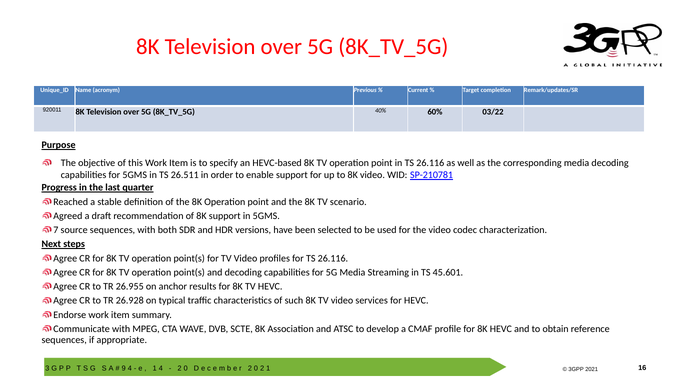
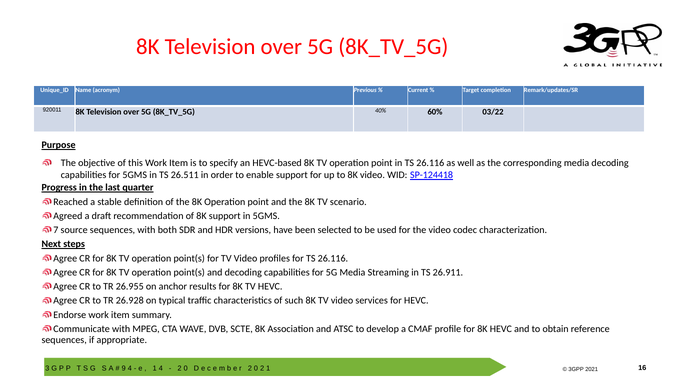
SP-210781: SP-210781 -> SP-124418 (432, 175)
45.601: 45.601 -> 26.911 (448, 273)
